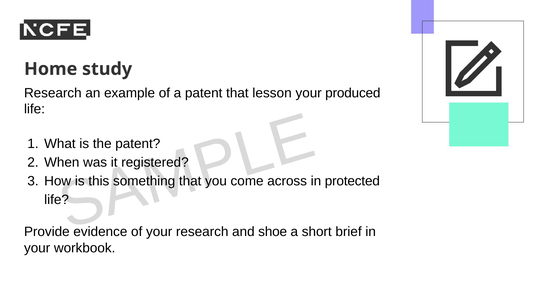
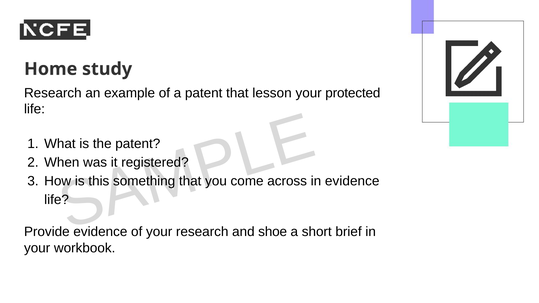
produced: produced -> protected (353, 93)
protected: protected -> evidence (352, 181)
